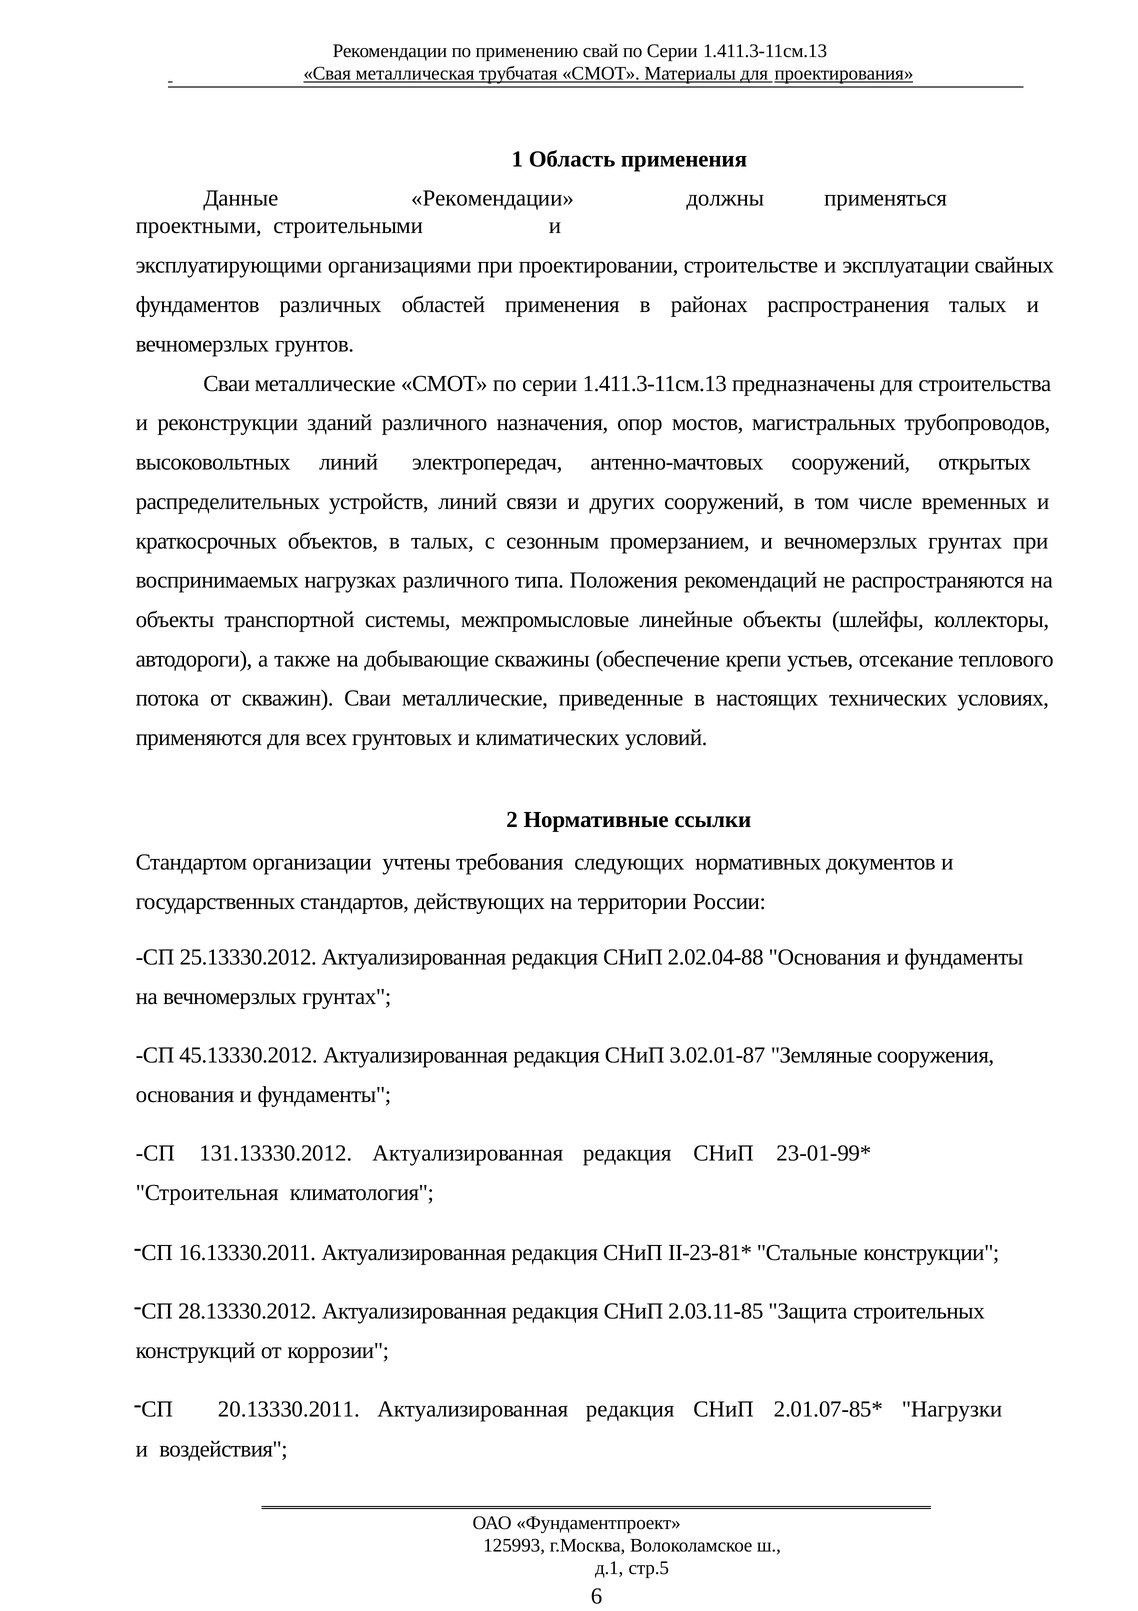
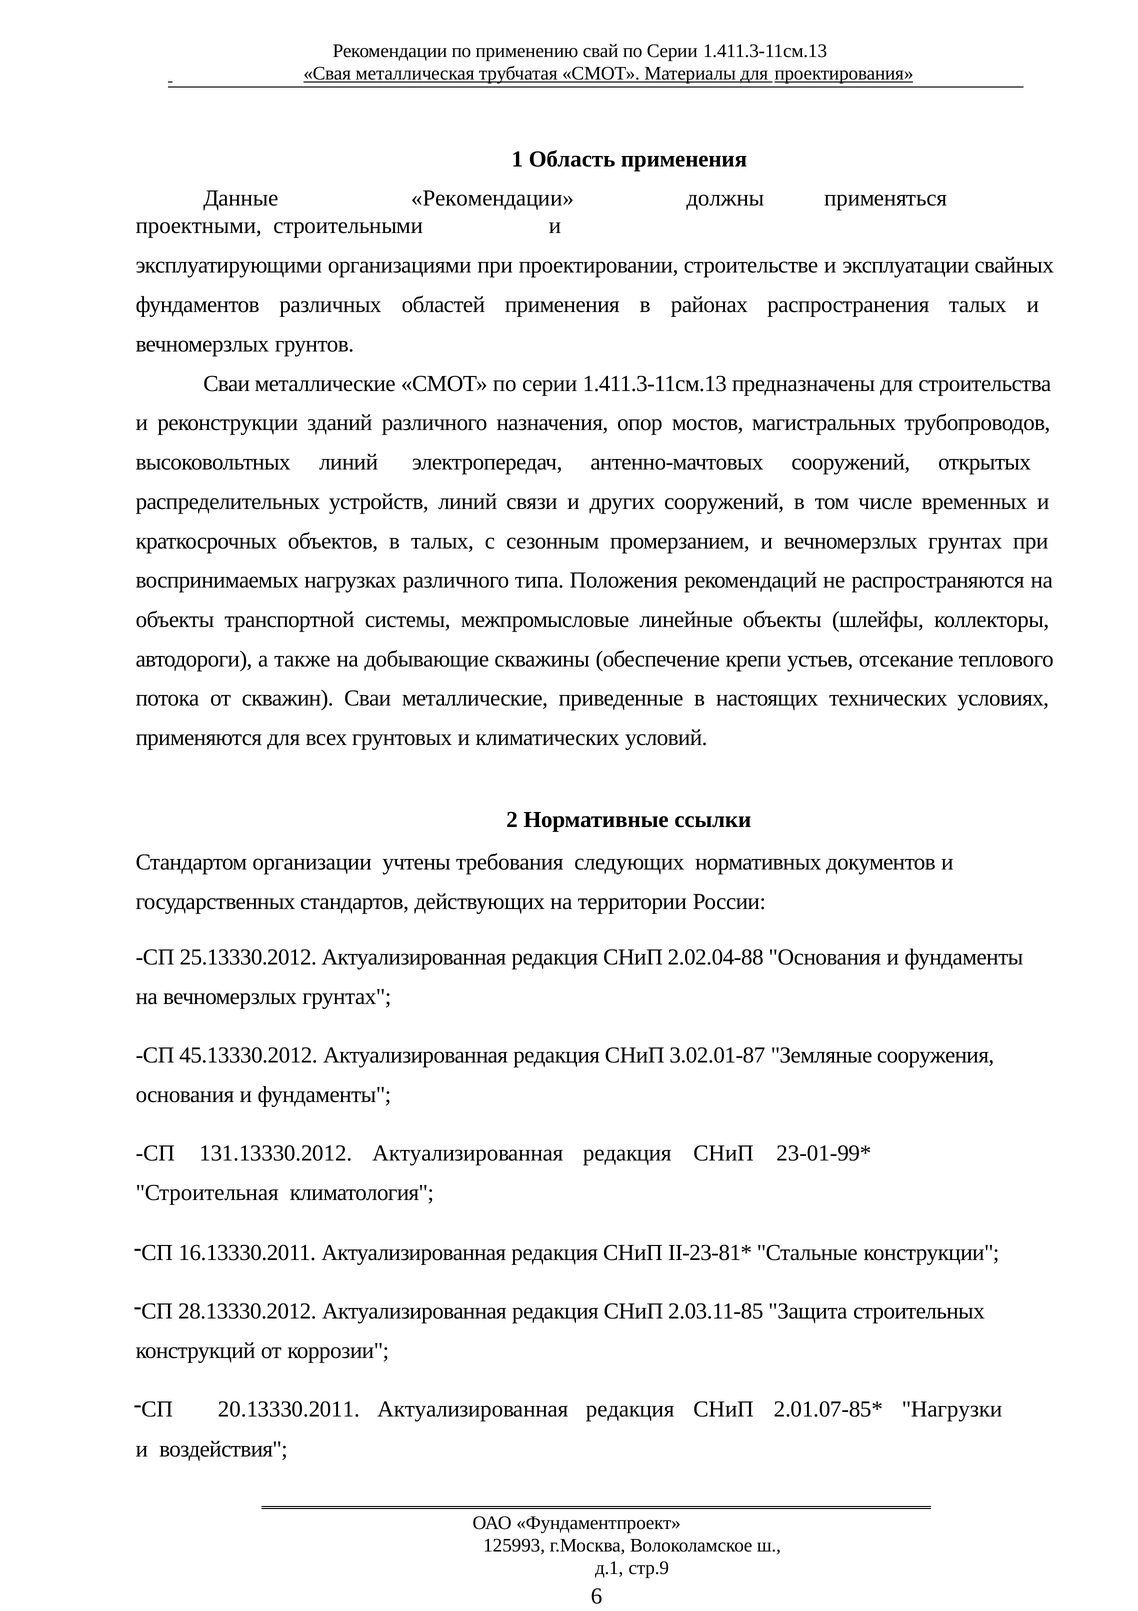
стр.5: стр.5 -> стр.9 (649, 1568)
